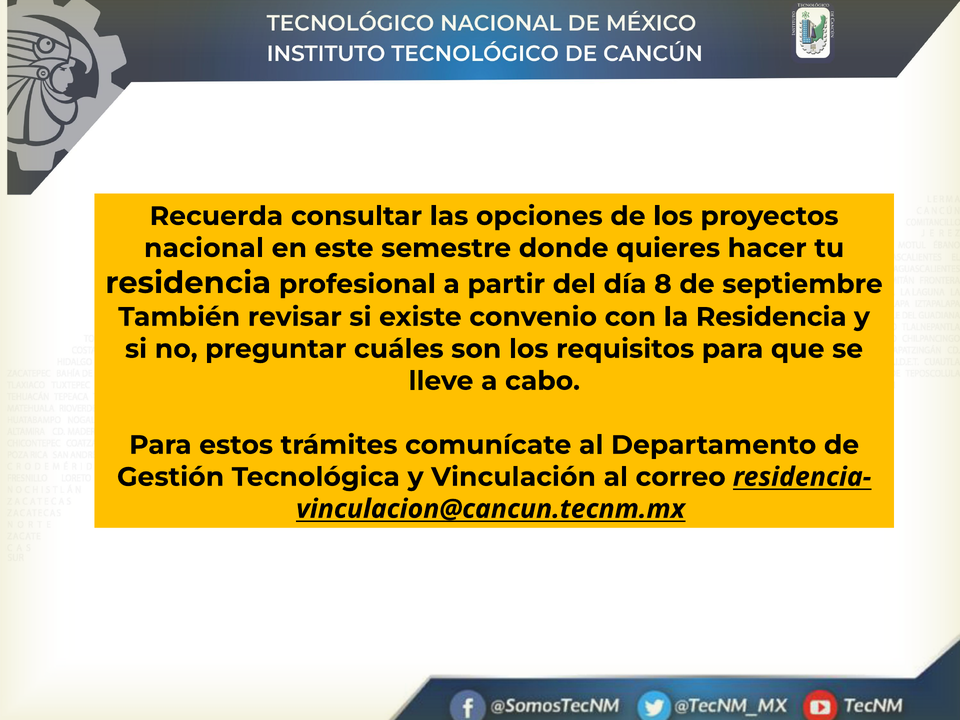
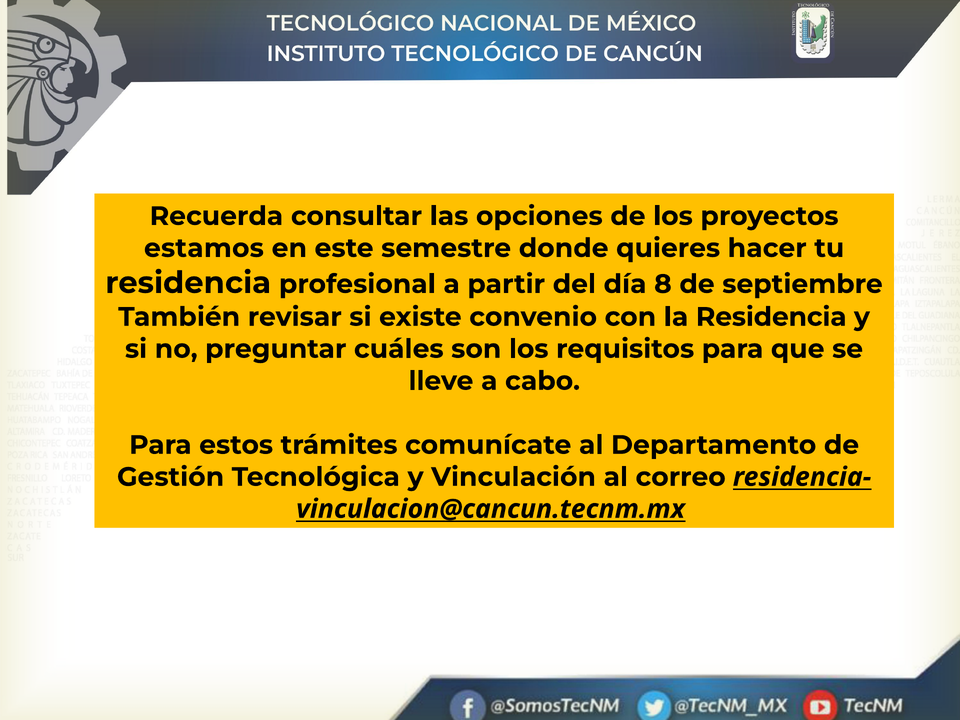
nacional: nacional -> estamos (204, 248)
